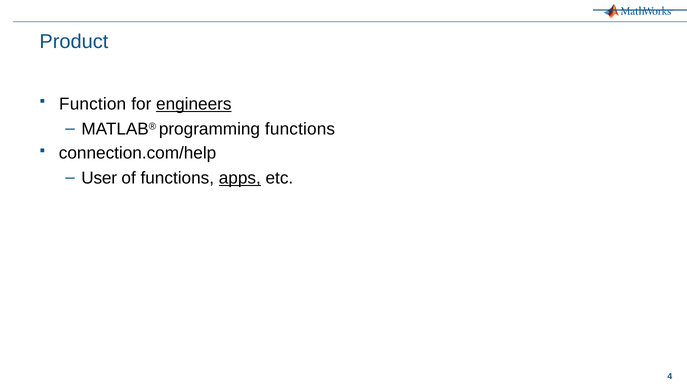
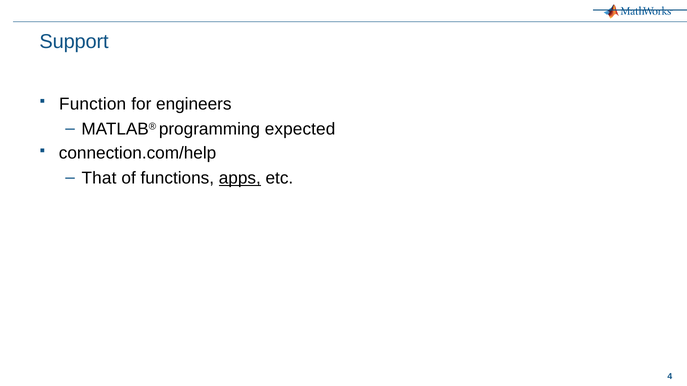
Product: Product -> Support (74, 42)
engineers underline: present -> none (194, 104)
programming functions: functions -> expected (300, 129)
User: User -> That (99, 178)
